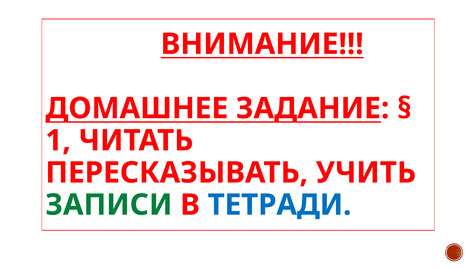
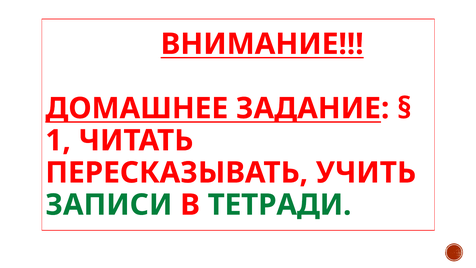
ТЕТРАДИ colour: blue -> green (280, 205)
